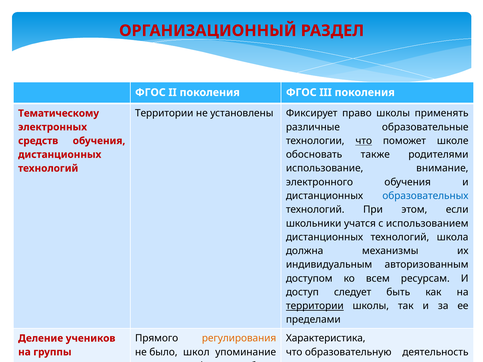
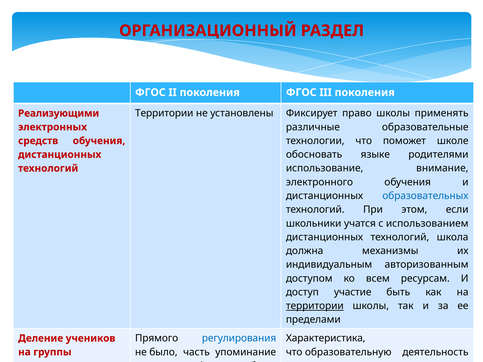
Тематическому: Тематическому -> Реализующими (59, 113)
что underline: present -> none (364, 141)
также: также -> языке (375, 155)
следует: следует -> участие (353, 292)
регулирования colour: orange -> blue (239, 339)
школ: школ -> часть (196, 352)
